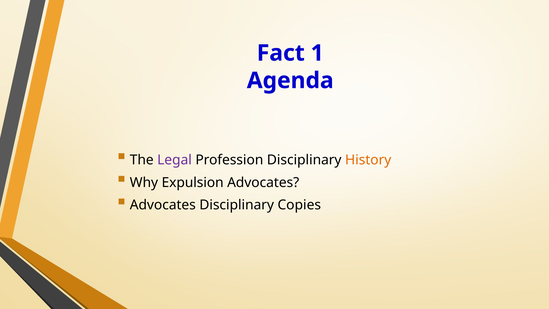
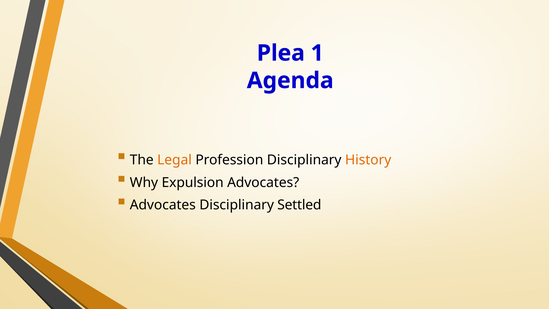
Fact: Fact -> Plea (281, 53)
Legal colour: purple -> orange (175, 160)
Copies: Copies -> Settled (299, 205)
